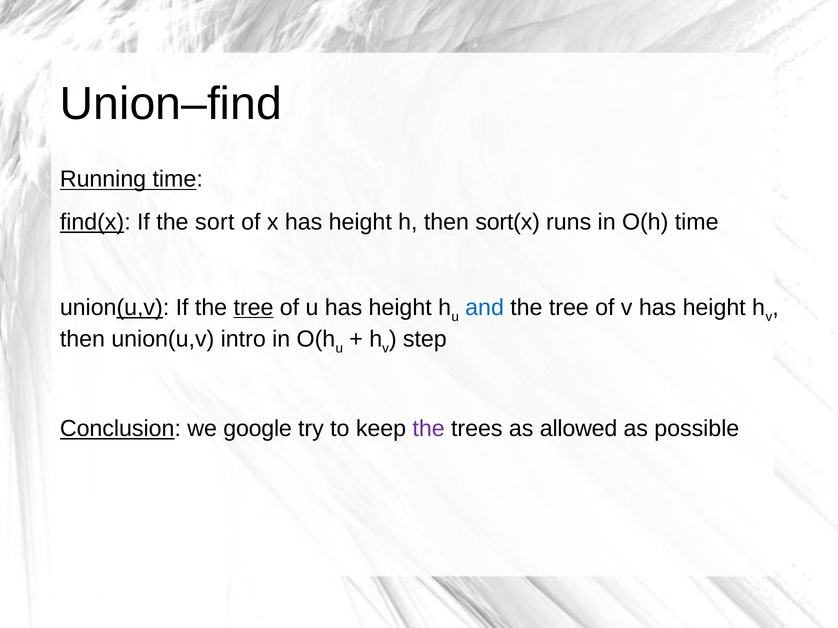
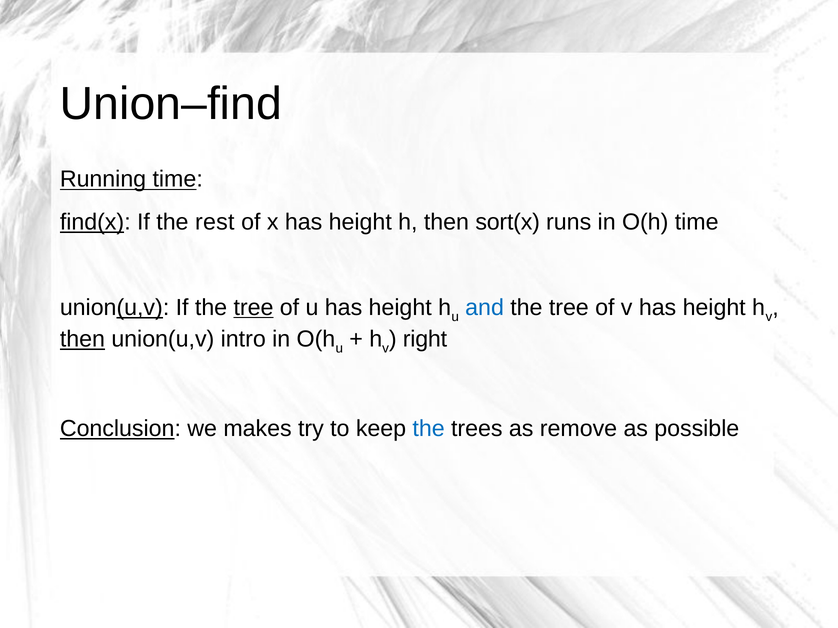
sort: sort -> rest (215, 222)
then underline: none -> present (82, 339)
step: step -> right (425, 339)
google: google -> makes (258, 429)
the colour: purple -> blue (429, 429)
allowed: allowed -> remove (578, 429)
